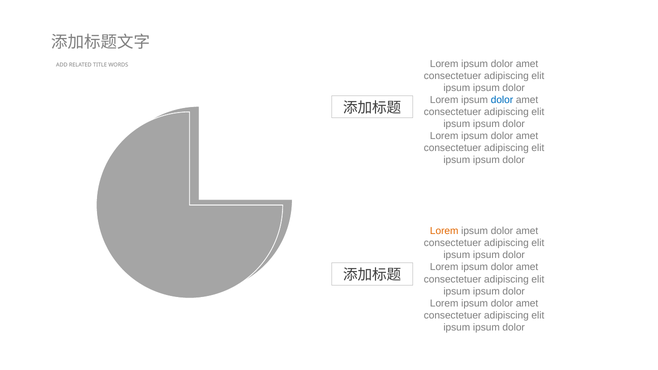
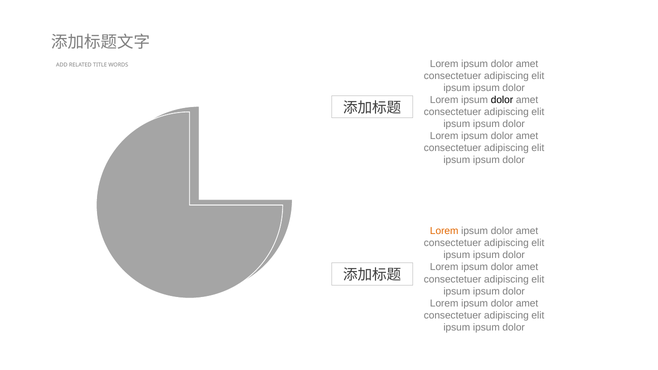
dolor colour: blue -> black (502, 100)
